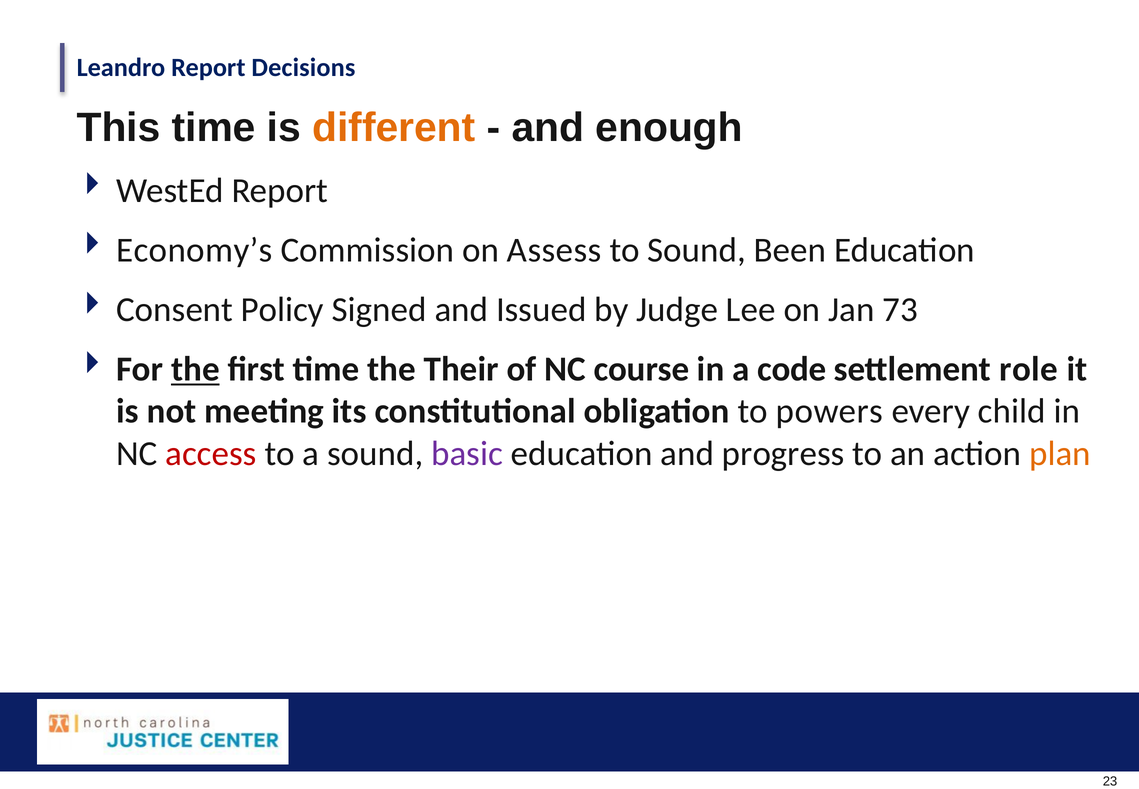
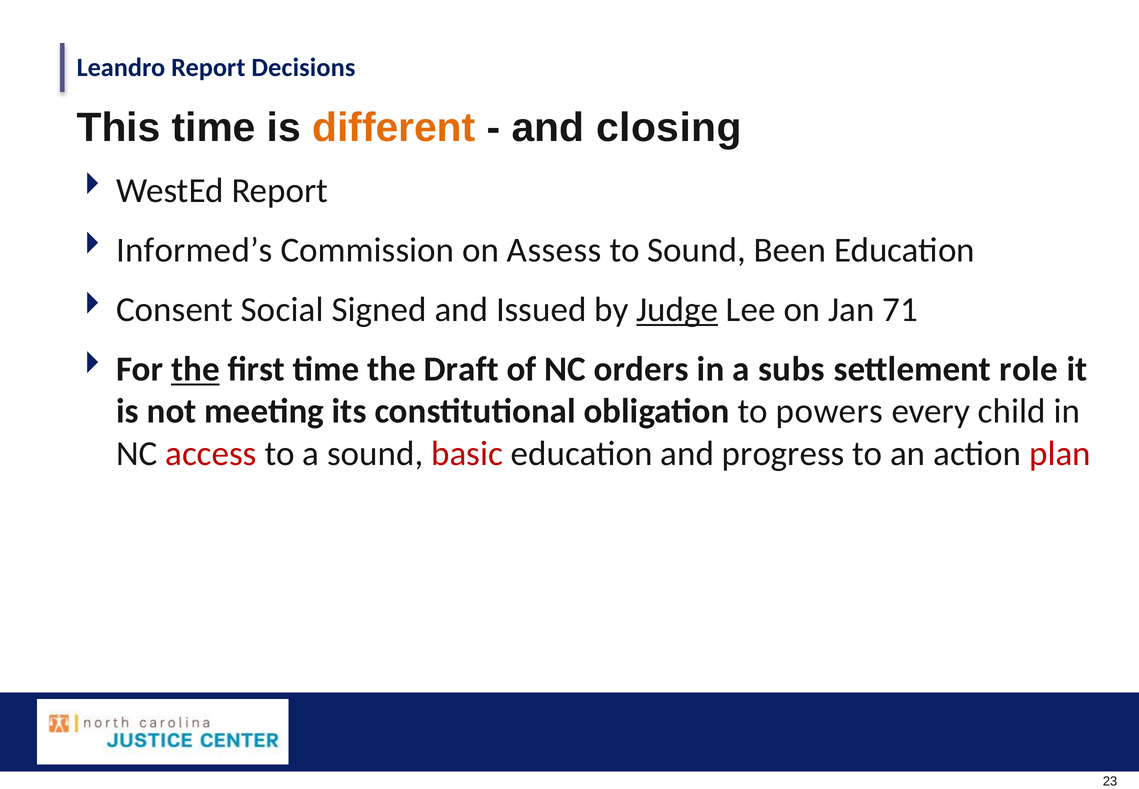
enough: enough -> closing (669, 128)
Economy’s: Economy’s -> Informed’s (195, 250)
Policy: Policy -> Social (282, 310)
Judge underline: none -> present (677, 310)
73: 73 -> 71 (900, 310)
Their: Their -> Draft (461, 369)
course: course -> orders (641, 369)
code: code -> subs (791, 369)
basic colour: purple -> red (467, 453)
plan colour: orange -> red (1060, 453)
